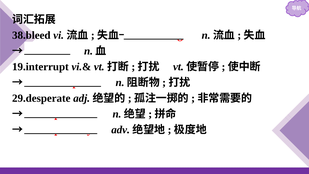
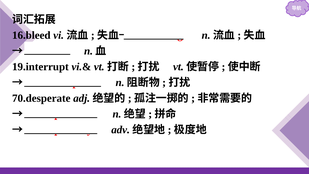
38.bleed: 38.bleed -> 16.bleed (31, 35)
29.desperate: 29.desperate -> 70.desperate (41, 98)
